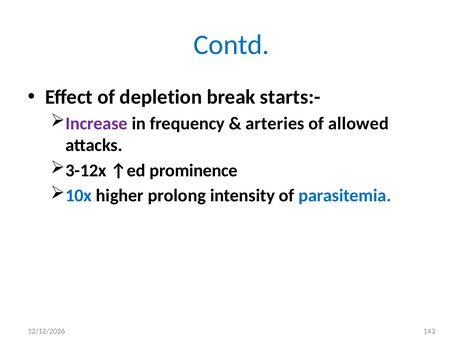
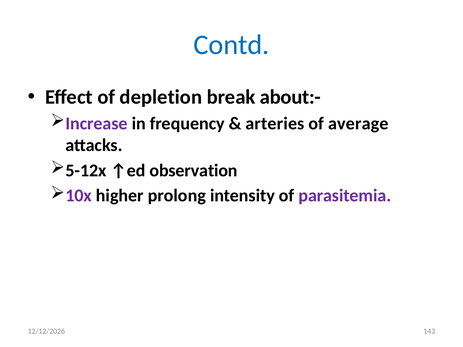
starts:-: starts:- -> about:- (290, 97)
allowed: allowed -> average (358, 124)
3-12x: 3-12x -> 5-12x (86, 171)
prominence: prominence -> observation (194, 171)
10x colour: blue -> purple (79, 196)
parasitemia colour: blue -> purple (345, 196)
